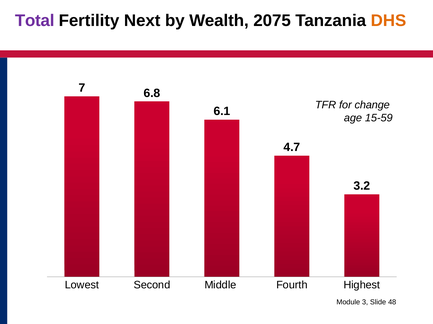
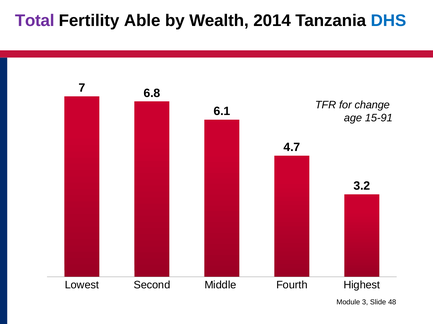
Next: Next -> Able (142, 21)
2075: 2075 -> 2014 (272, 21)
DHS colour: orange -> blue (388, 21)
15-59: 15-59 -> 15-91 (379, 118)
